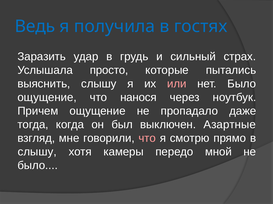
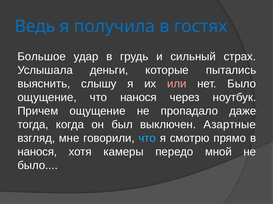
Заразить: Заразить -> Большое (42, 57)
просто: просто -> деньги (109, 70)
что colour: pink -> light blue (147, 139)
слышу: слышу -> нанося (37, 152)
